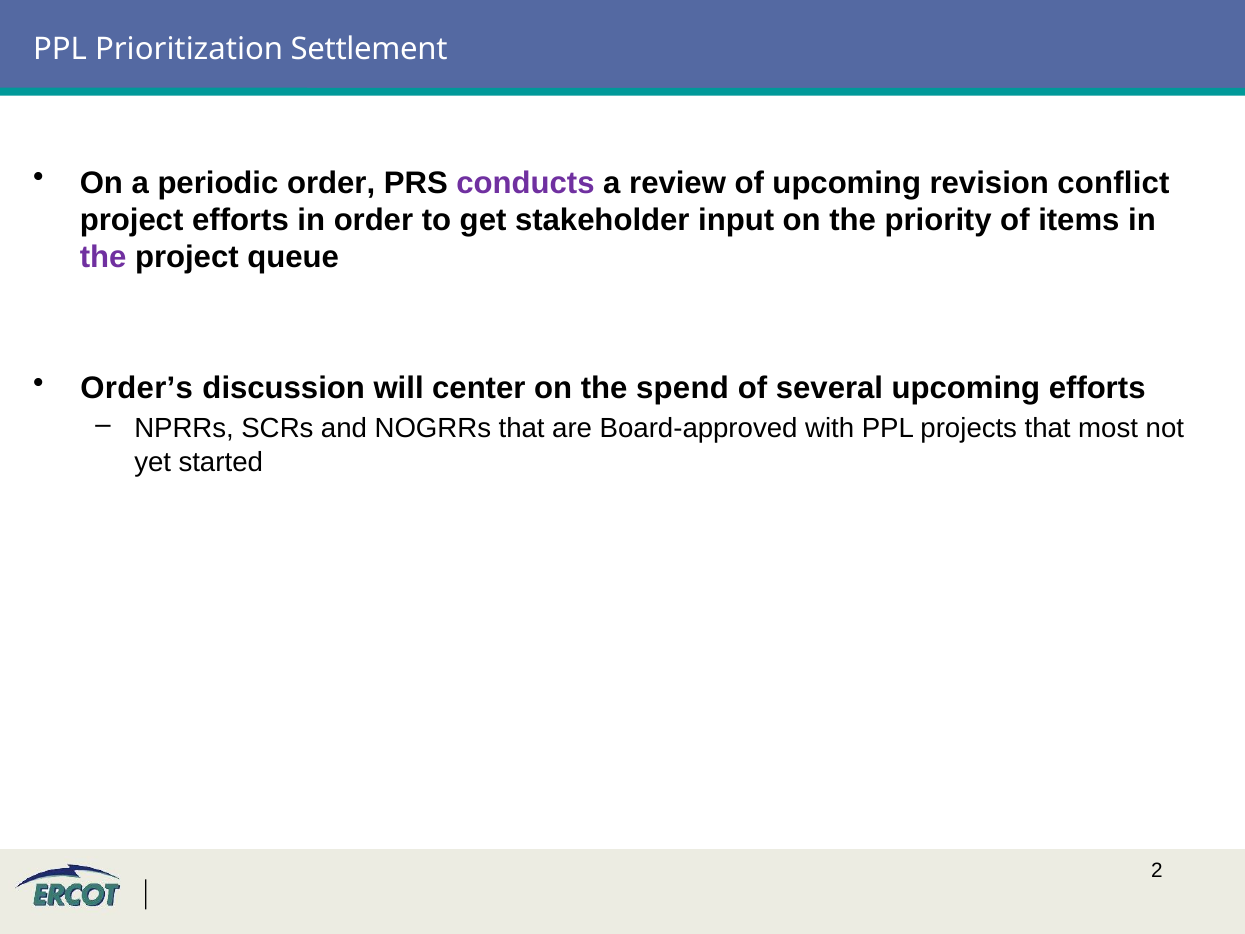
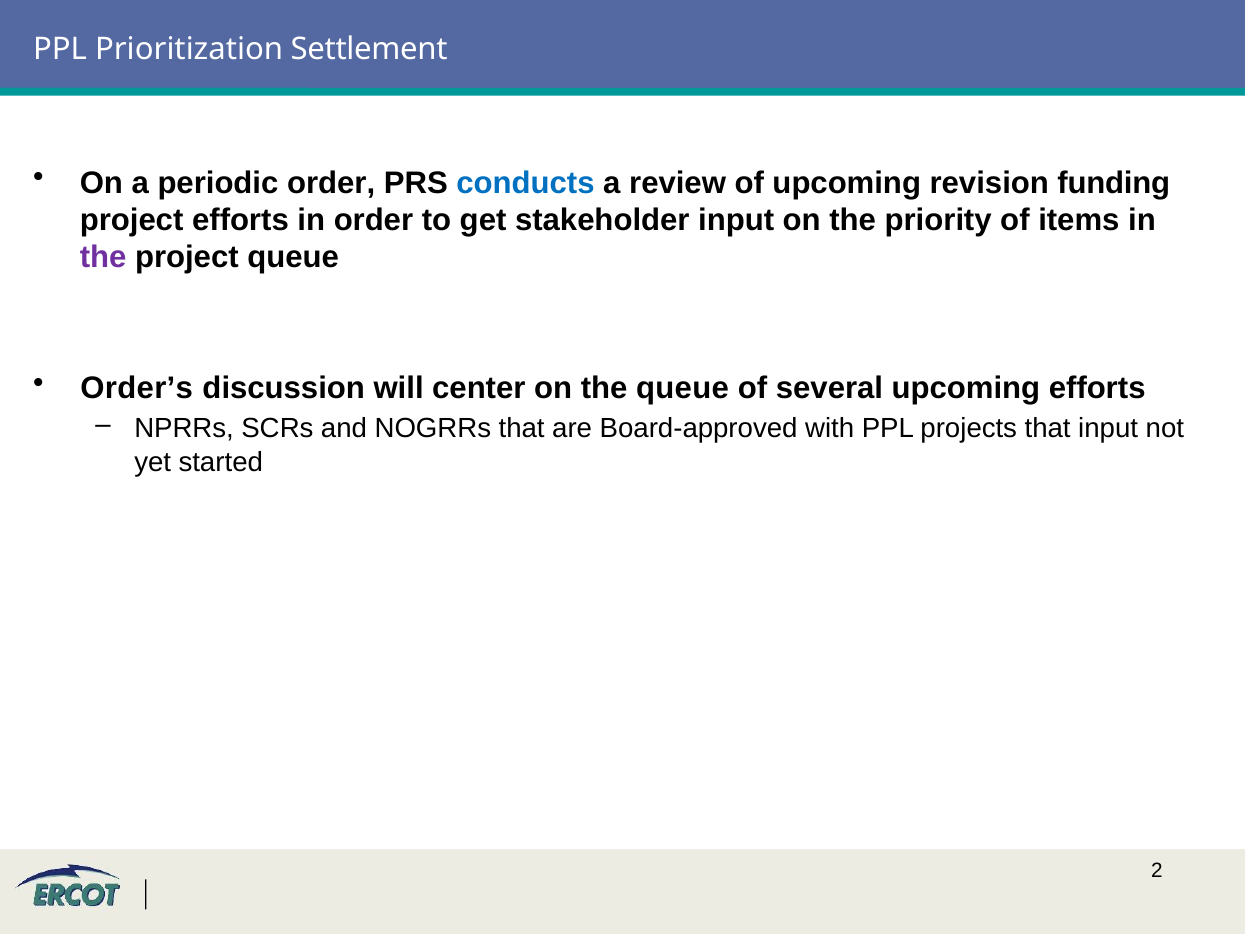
conducts colour: purple -> blue (526, 183)
conflict: conflict -> funding (1114, 183)
the spend: spend -> queue (682, 388)
that most: most -> input (1108, 429)
